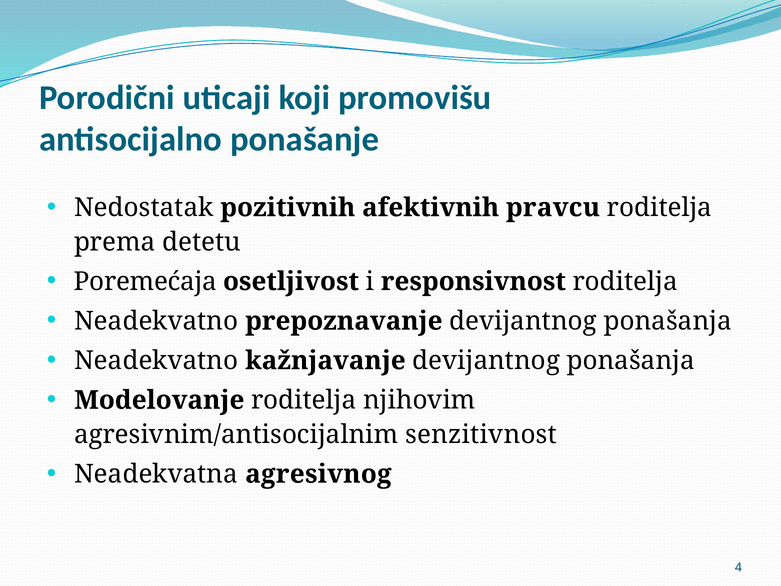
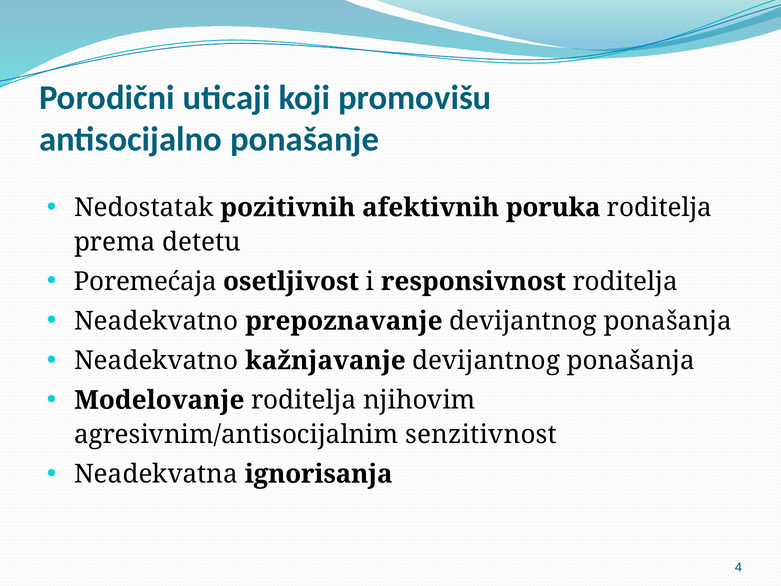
pravcu: pravcu -> poruka (553, 208)
agresivnog: agresivnog -> ignorisanja (319, 474)
